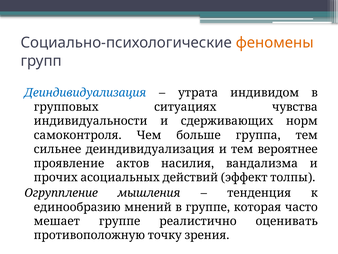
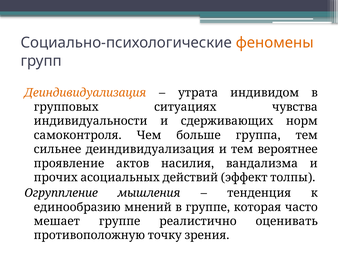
Деиндивидуализация colour: blue -> orange (85, 93)
